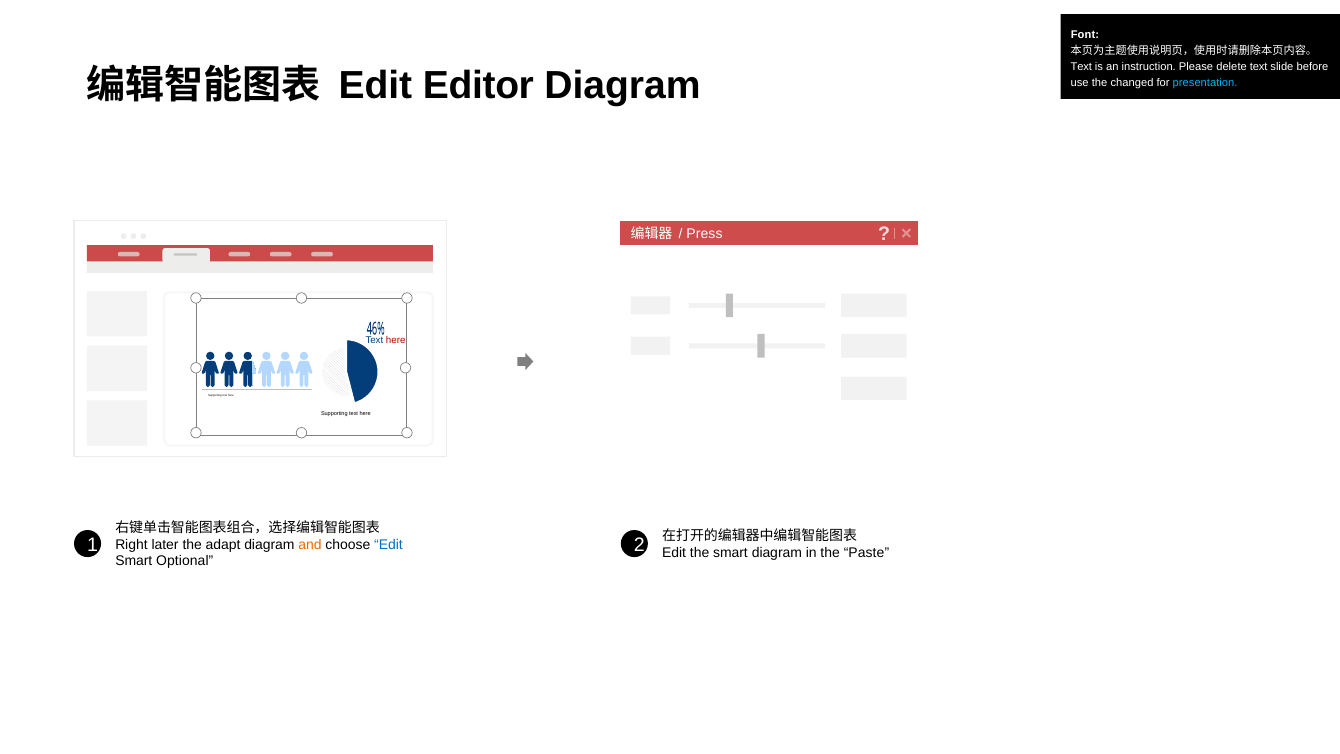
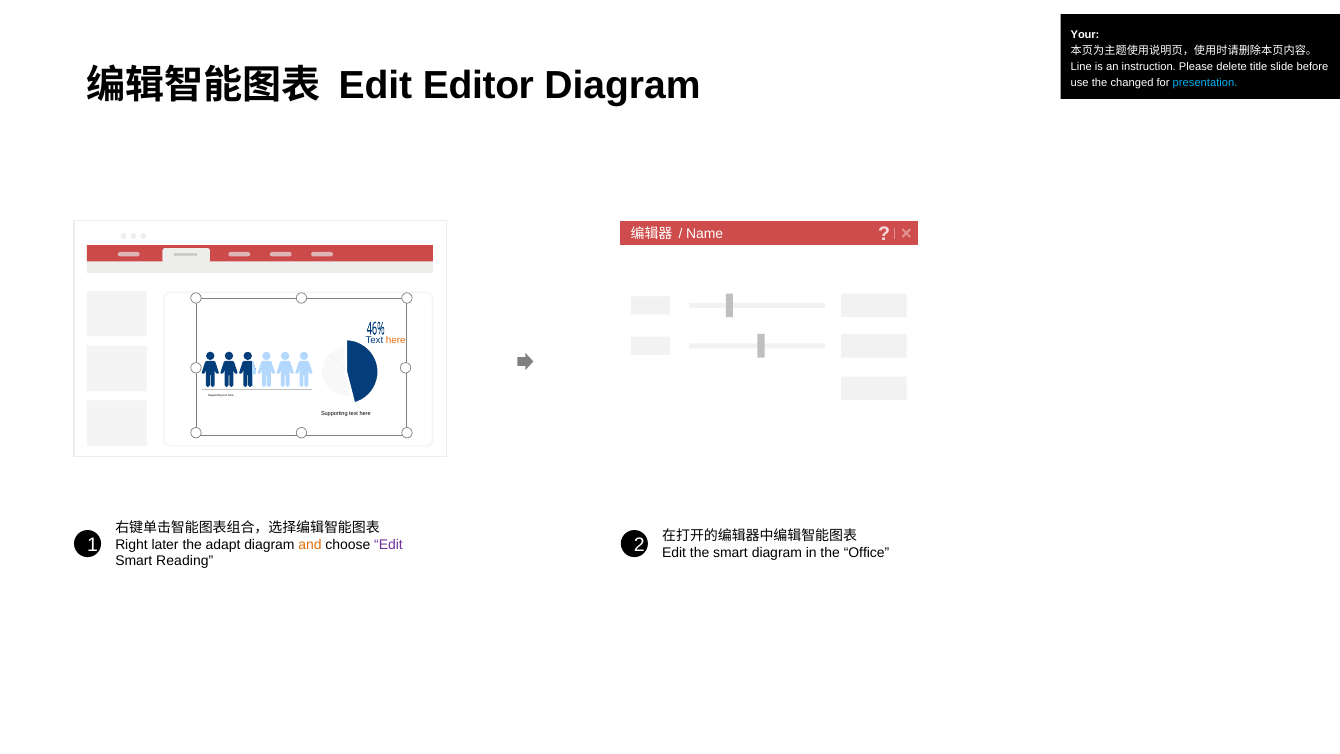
Font: Font -> Your (1085, 35)
Text: Text -> Line (1081, 67)
delete text: text -> title (1259, 67)
Press: Press -> Name (705, 234)
here colour: red -> orange (396, 340)
Edit colour: blue -> purple (388, 544)
Paste: Paste -> Office (867, 553)
Optional: Optional -> Reading (185, 561)
